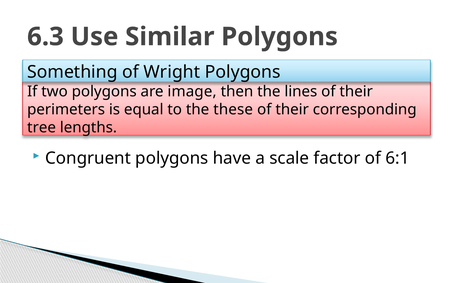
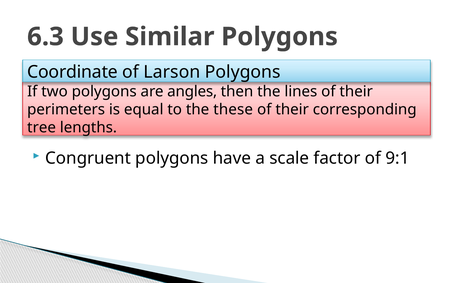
Something: Something -> Coordinate (72, 72)
Wright: Wright -> Larson (172, 72)
image: image -> angles (192, 91)
6:1: 6:1 -> 9:1 (398, 158)
